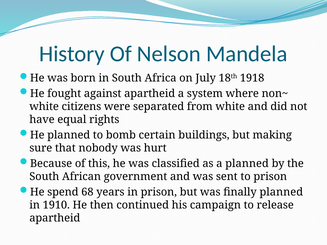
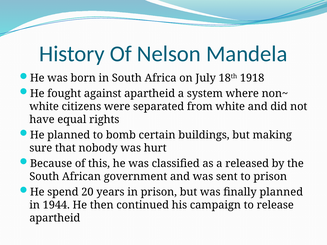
a planned: planned -> released (247, 164)
68: 68 -> 20 (87, 192)
1910: 1910 -> 1944 (56, 205)
